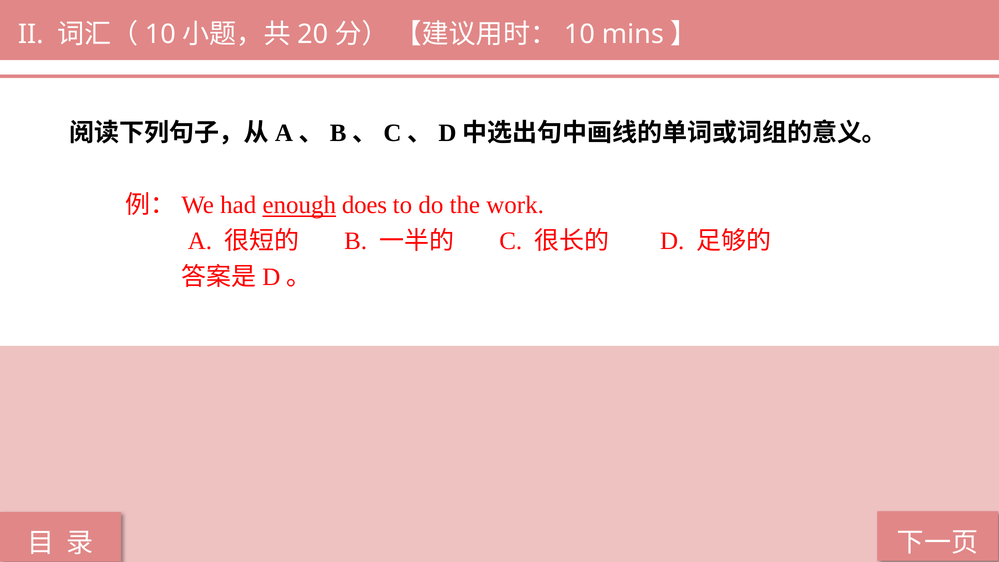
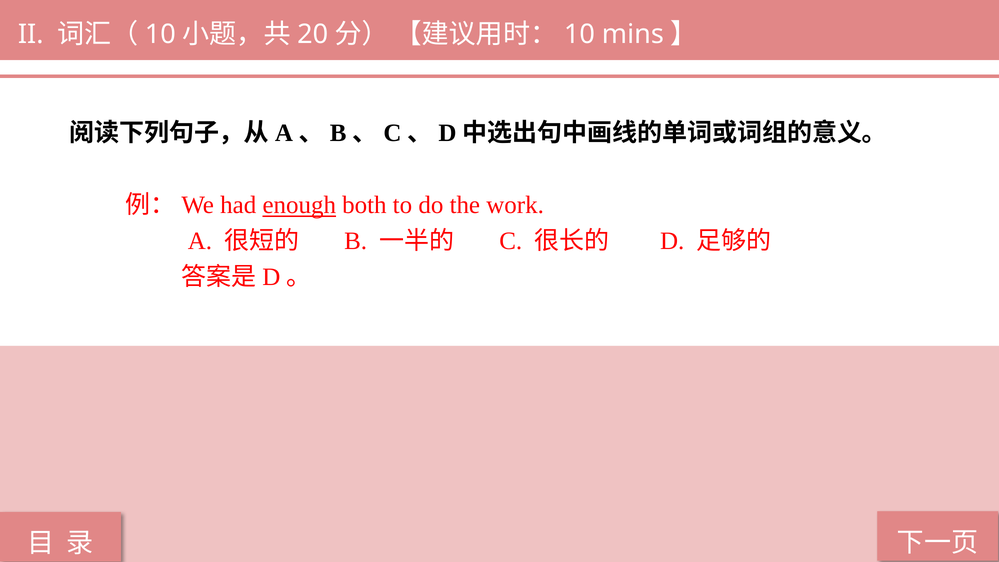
does: does -> both (364, 205)
